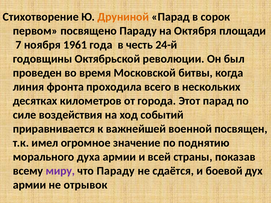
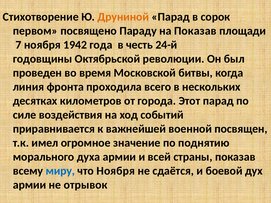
на Октября: Октября -> Показав (195, 31)
1961: 1961 -> 1942 (75, 45)
миру colour: purple -> blue (60, 171)
что Параду: Параду -> Ноября (116, 171)
